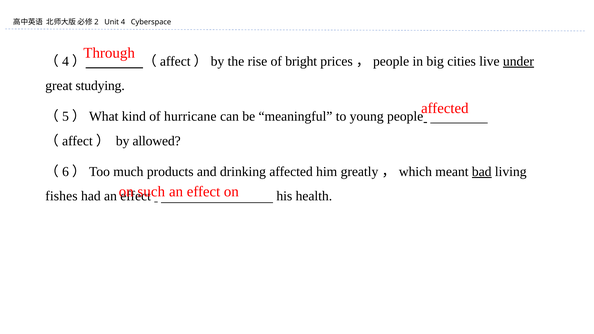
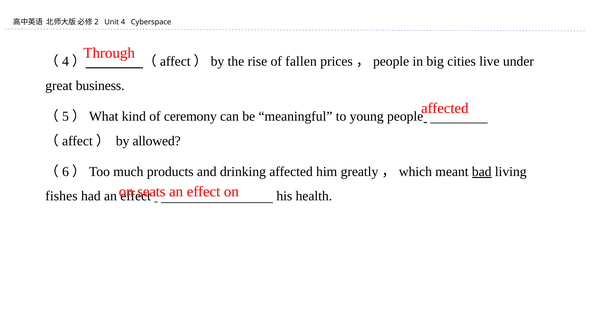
bright: bright -> fallen (301, 61)
under underline: present -> none (518, 61)
studying: studying -> business (100, 86)
hurricane: hurricane -> ceremony (190, 116)
such: such -> seats (151, 192)
